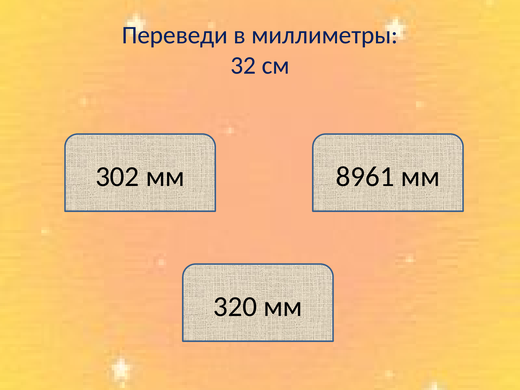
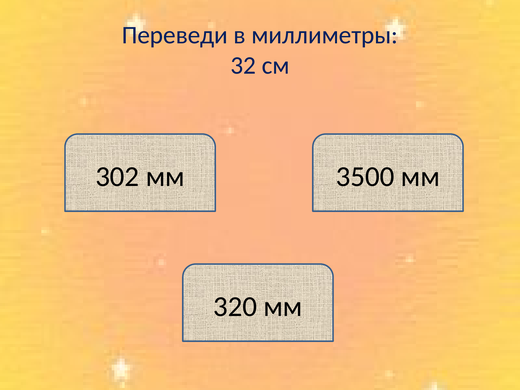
8961: 8961 -> 3500 (365, 177)
